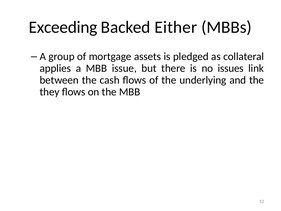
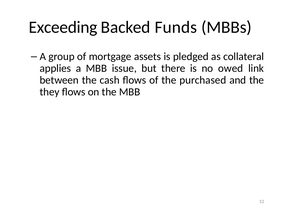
Either: Either -> Funds (176, 27)
issues: issues -> owed (231, 68)
underlying: underlying -> purchased (203, 80)
